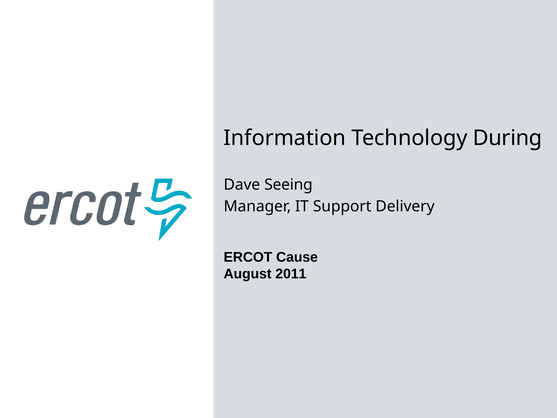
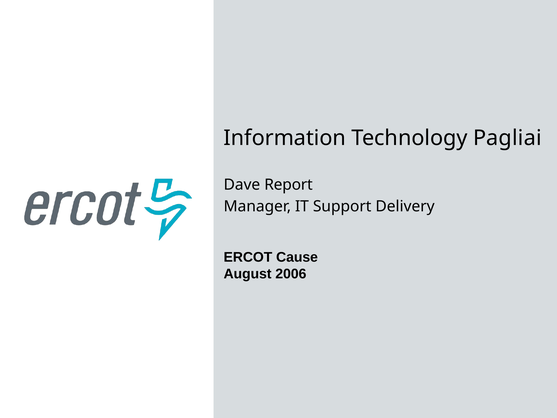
During: During -> Pagliai (507, 138)
Seeing: Seeing -> Report (288, 185)
2011: 2011 -> 2006 (291, 274)
